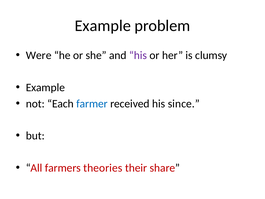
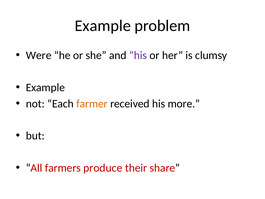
farmer colour: blue -> orange (92, 104)
since: since -> more (184, 104)
theories: theories -> produce (103, 168)
